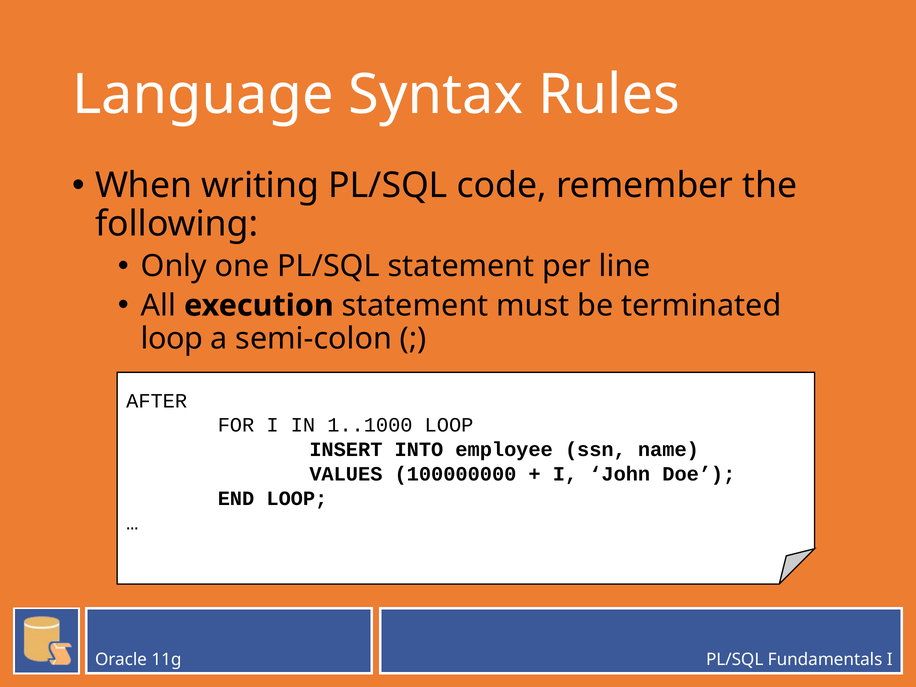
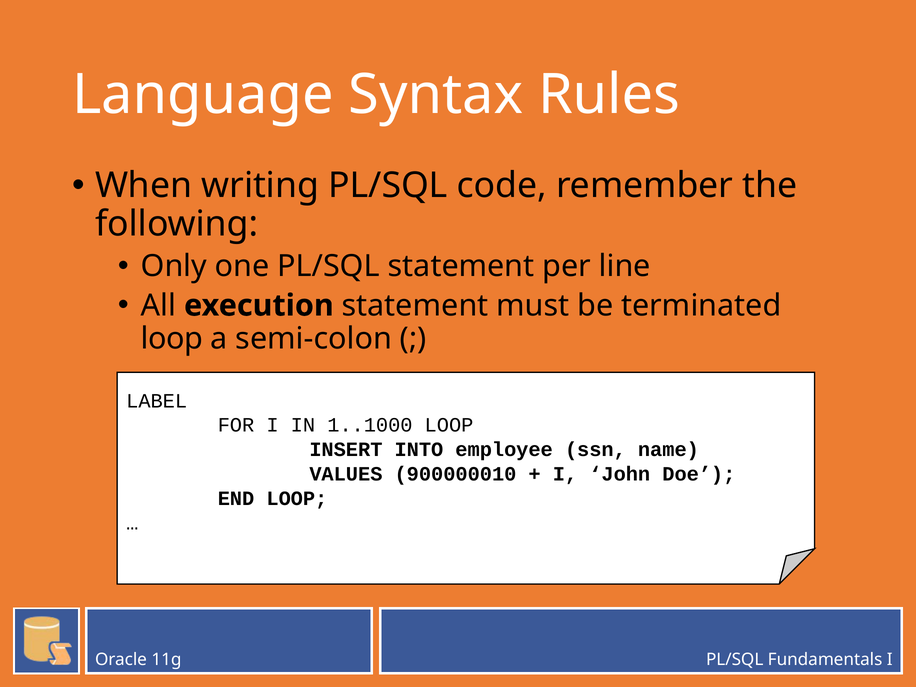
AFTER: AFTER -> LABEL (157, 401)
100000000: 100000000 -> 900000010 (455, 474)
